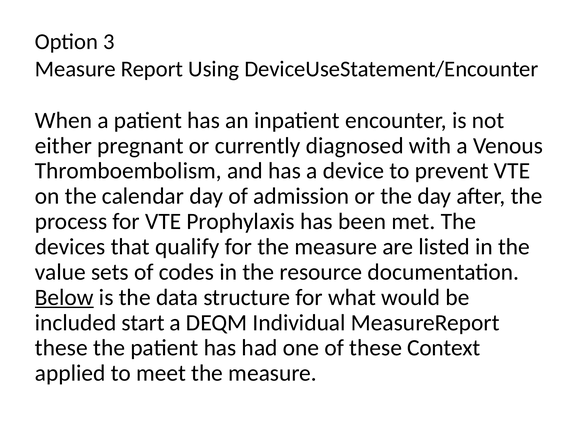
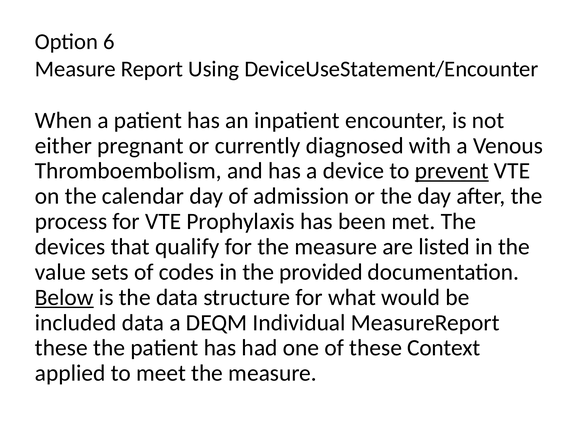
3: 3 -> 6 (109, 42)
prevent underline: none -> present (452, 171)
resource: resource -> provided (321, 272)
included start: start -> data (143, 323)
